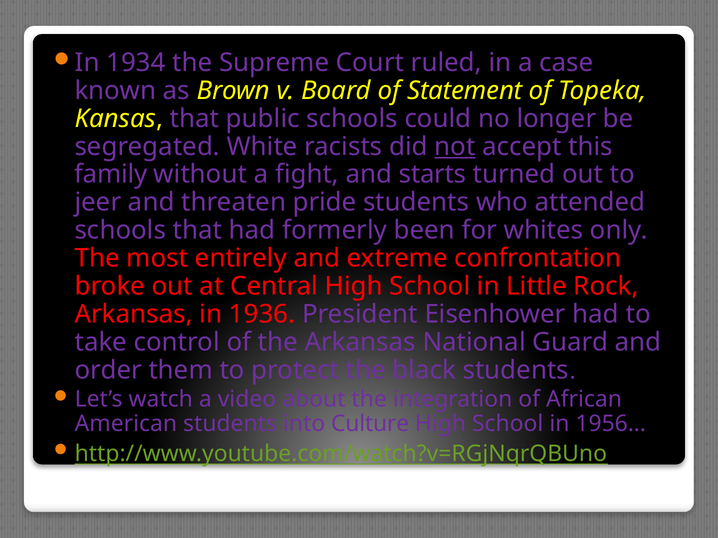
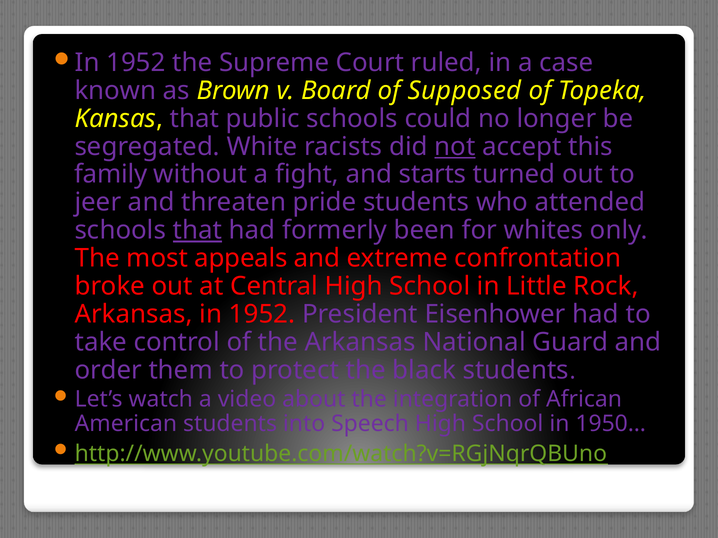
1934: 1934 -> 1952 (136, 63)
Statement: Statement -> Supposed (465, 91)
that underline: none -> present (197, 231)
entirely: entirely -> appeals (241, 259)
Arkansas in 1936: 1936 -> 1952 (262, 315)
Culture: Culture -> Speech (370, 424)
1956…: 1956… -> 1950… (611, 424)
